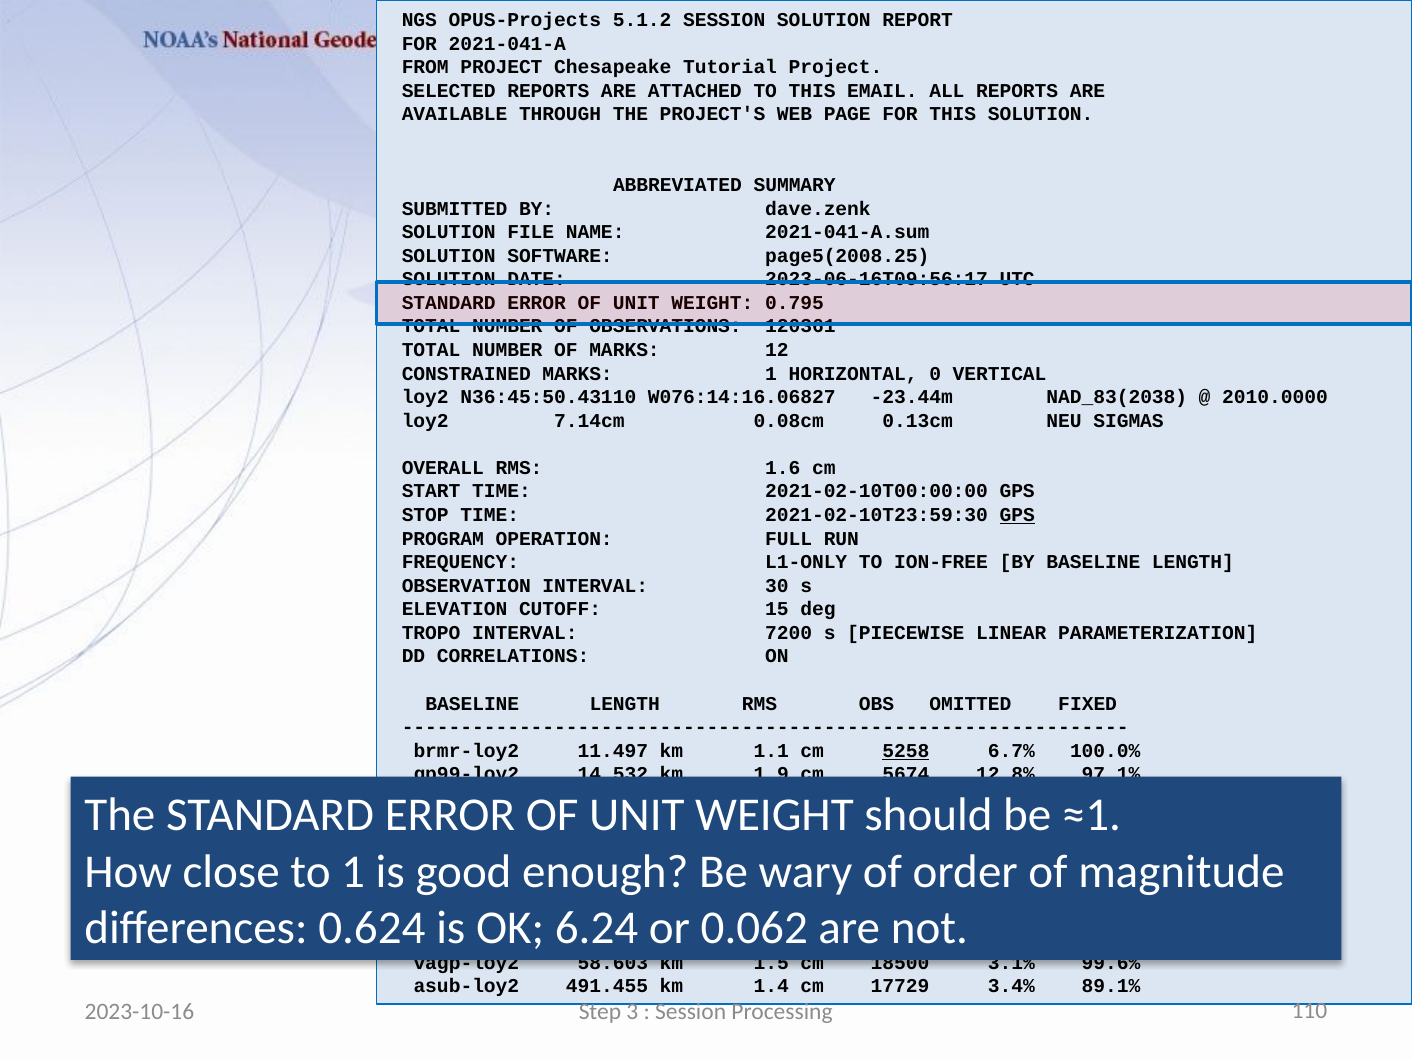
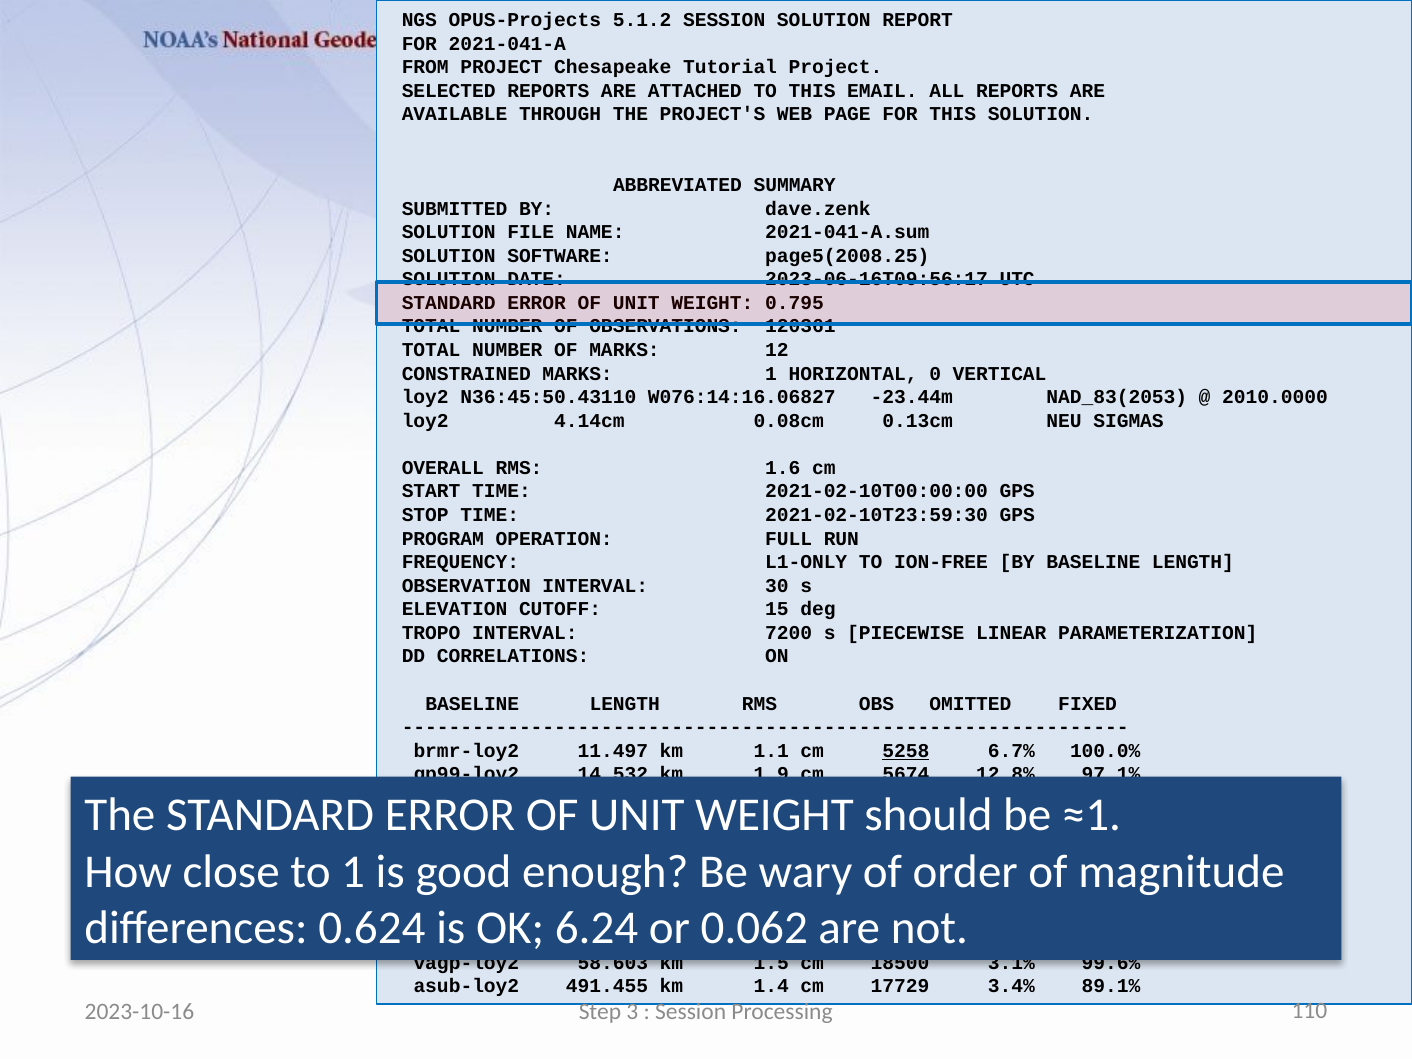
NAD_83(2038: NAD_83(2038 -> NAD_83(2053 (1117, 397)
7.14cm: 7.14cm -> 4.14cm (589, 421)
GPS underline: present -> none (1017, 515)
